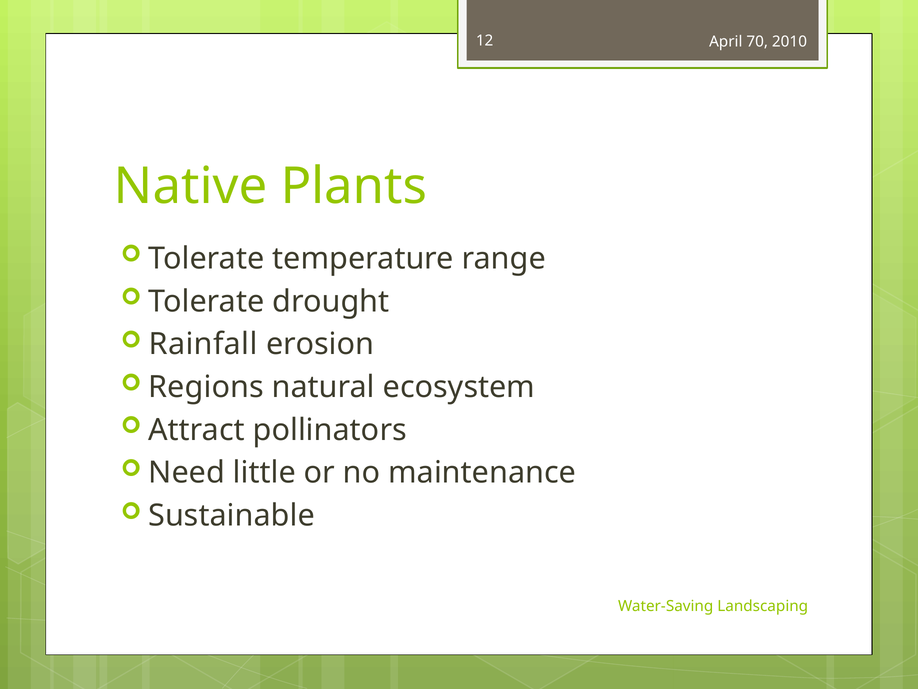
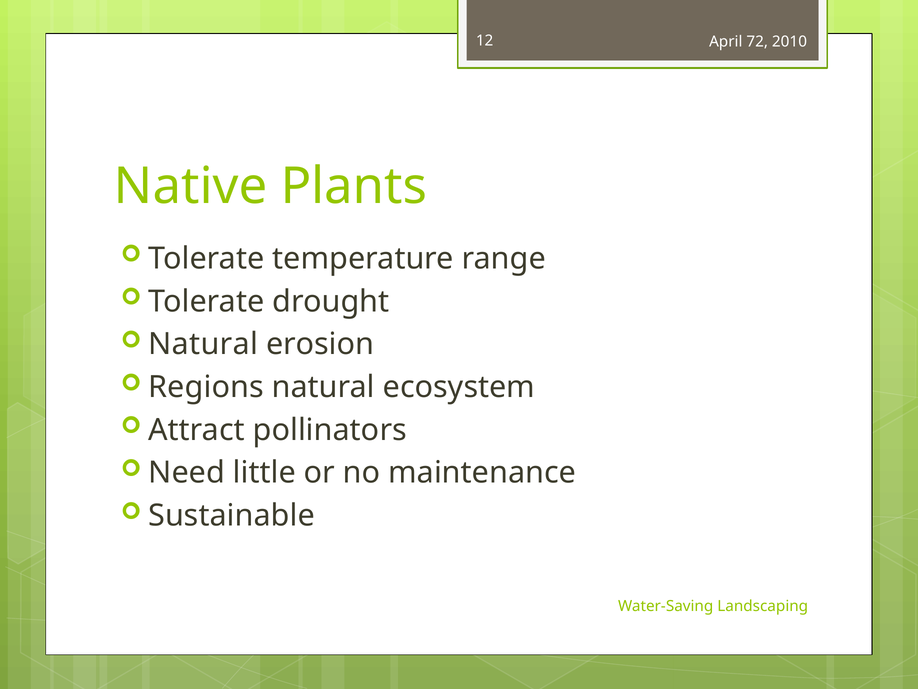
70: 70 -> 72 (757, 42)
Rainfall: Rainfall -> Natural (203, 344)
